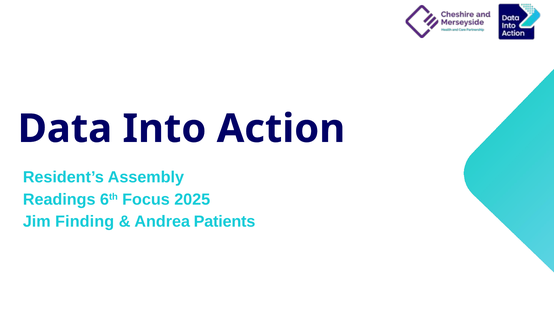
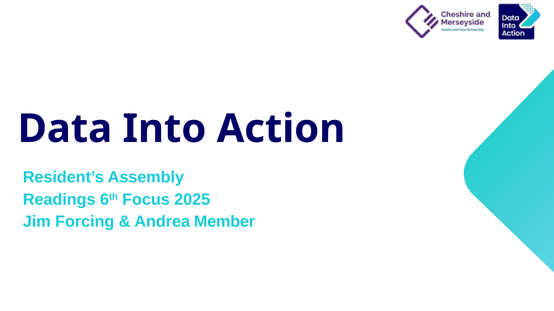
Finding: Finding -> Forcing (85, 222)
Patients: Patients -> Member (225, 222)
